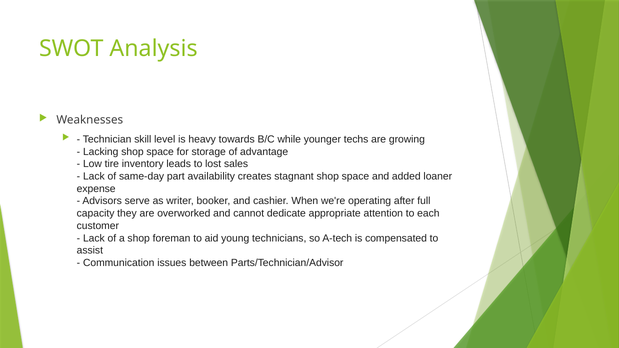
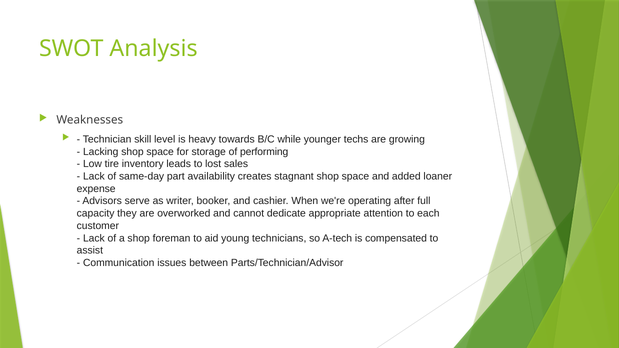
advantage: advantage -> performing (264, 152)
